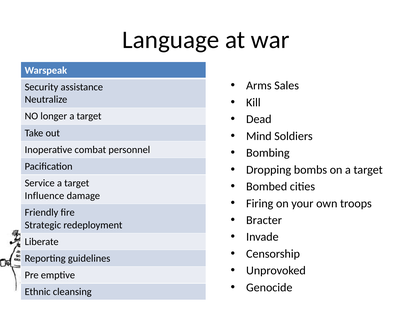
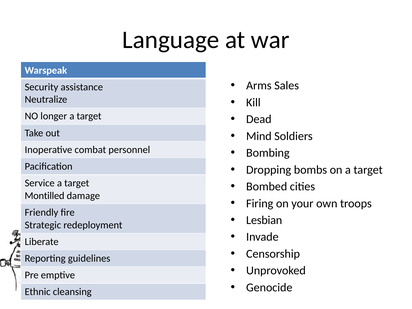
Influence: Influence -> Montilled (45, 196)
Bracter: Bracter -> Lesbian (264, 220)
